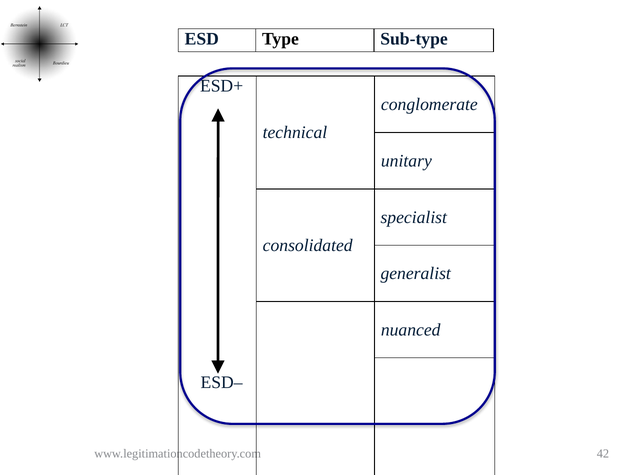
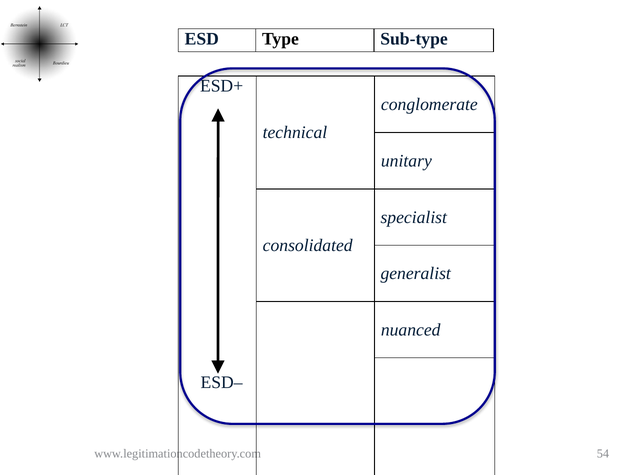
42: 42 -> 54 (603, 454)
